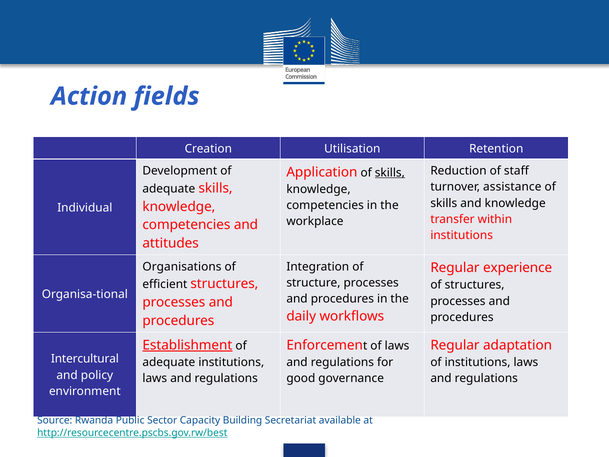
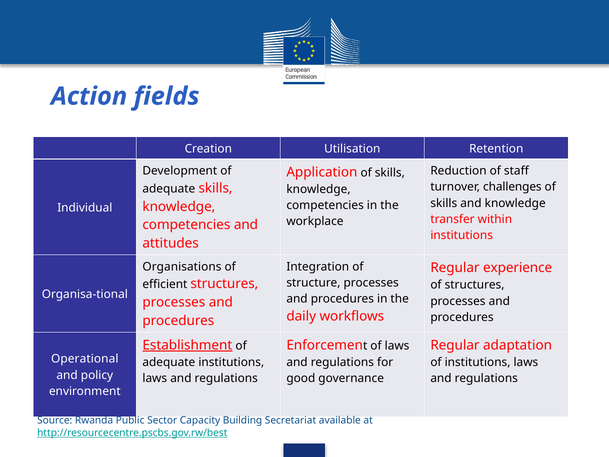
skills underline: present -> none (390, 173)
assistance: assistance -> challenges (512, 187)
Intercultural: Intercultural -> Operational (85, 359)
